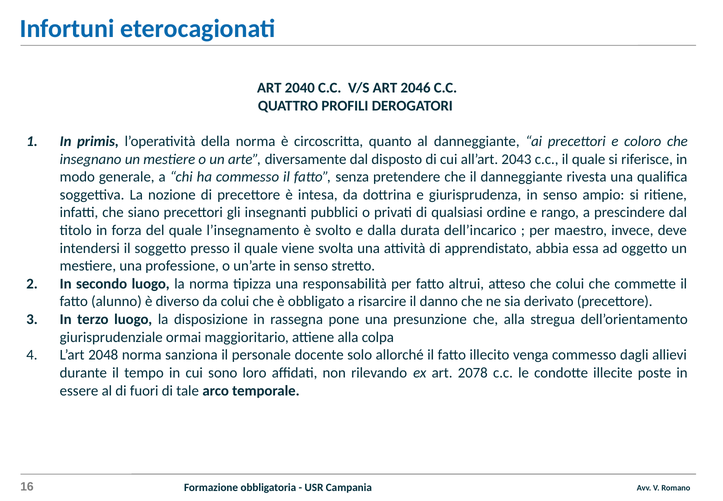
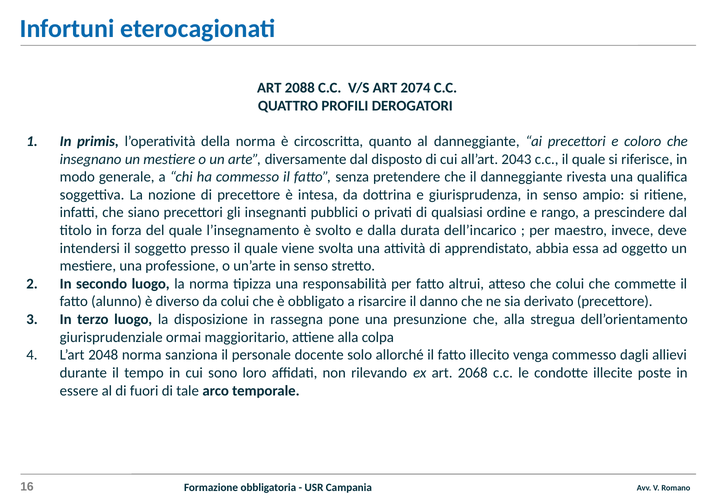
2040: 2040 -> 2088 (300, 88)
2046: 2046 -> 2074 (416, 88)
2078: 2078 -> 2068 (473, 373)
